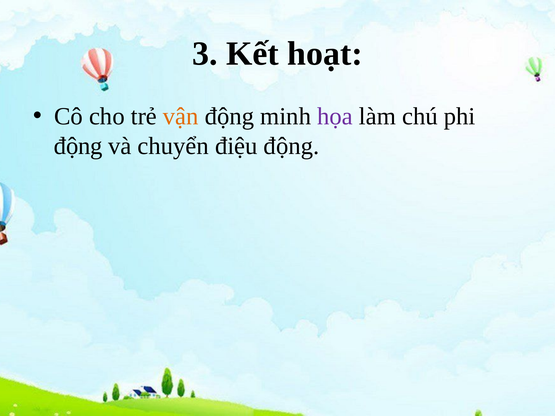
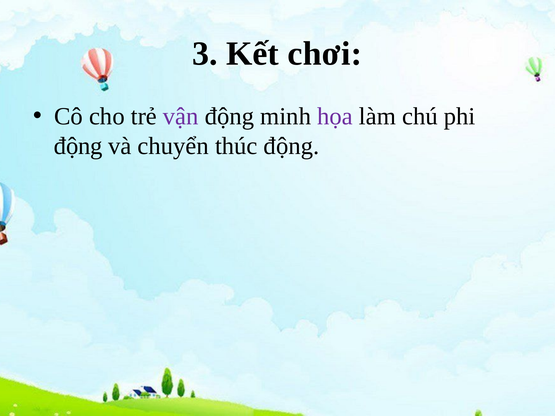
hoạt: hoạt -> chơi (325, 54)
vận colour: orange -> purple (181, 116)
điệu: điệu -> thúc (236, 146)
